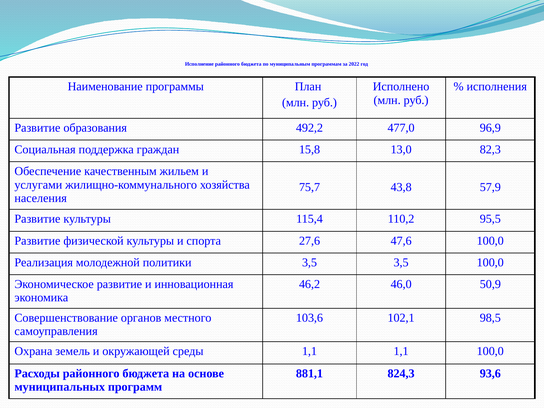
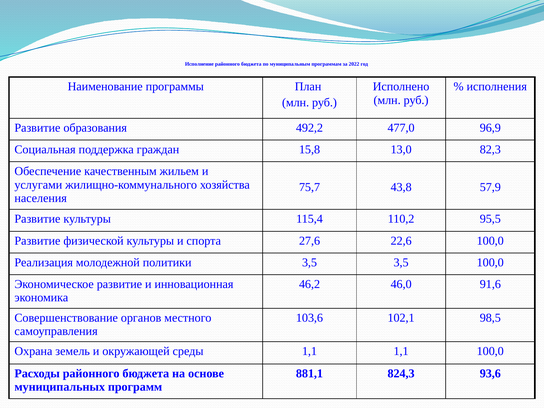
47,6: 47,6 -> 22,6 (401, 241)
50,9: 50,9 -> 91,6 (490, 284)
